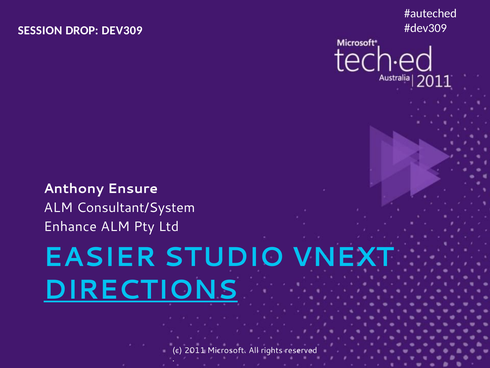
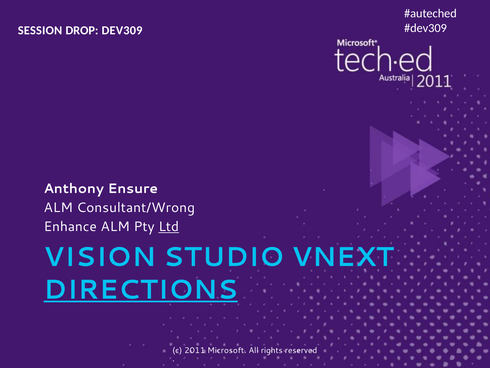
Consultant/System: Consultant/System -> Consultant/Wrong (136, 207)
Ltd underline: none -> present (169, 226)
EASIER: EASIER -> VISION (100, 257)
